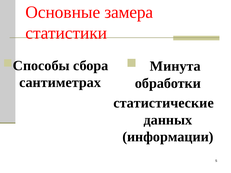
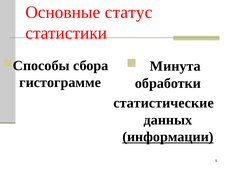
замера: замера -> статус (129, 12)
сантиметрах: сантиметрах -> гистограмме (60, 83)
информации underline: none -> present (168, 137)
